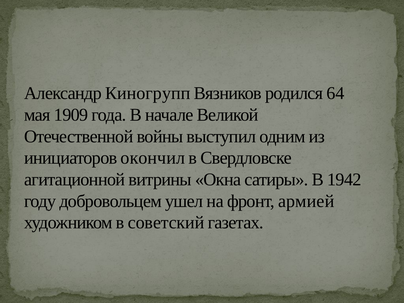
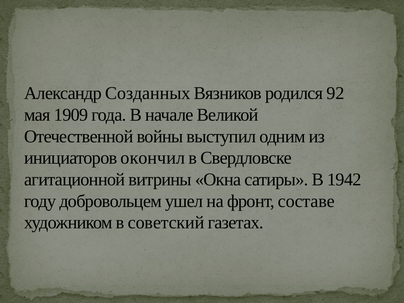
Киногрупп: Киногрупп -> Созданных (148, 93)
64: 64 -> 92 (335, 93)
армией: армией -> составе (306, 201)
